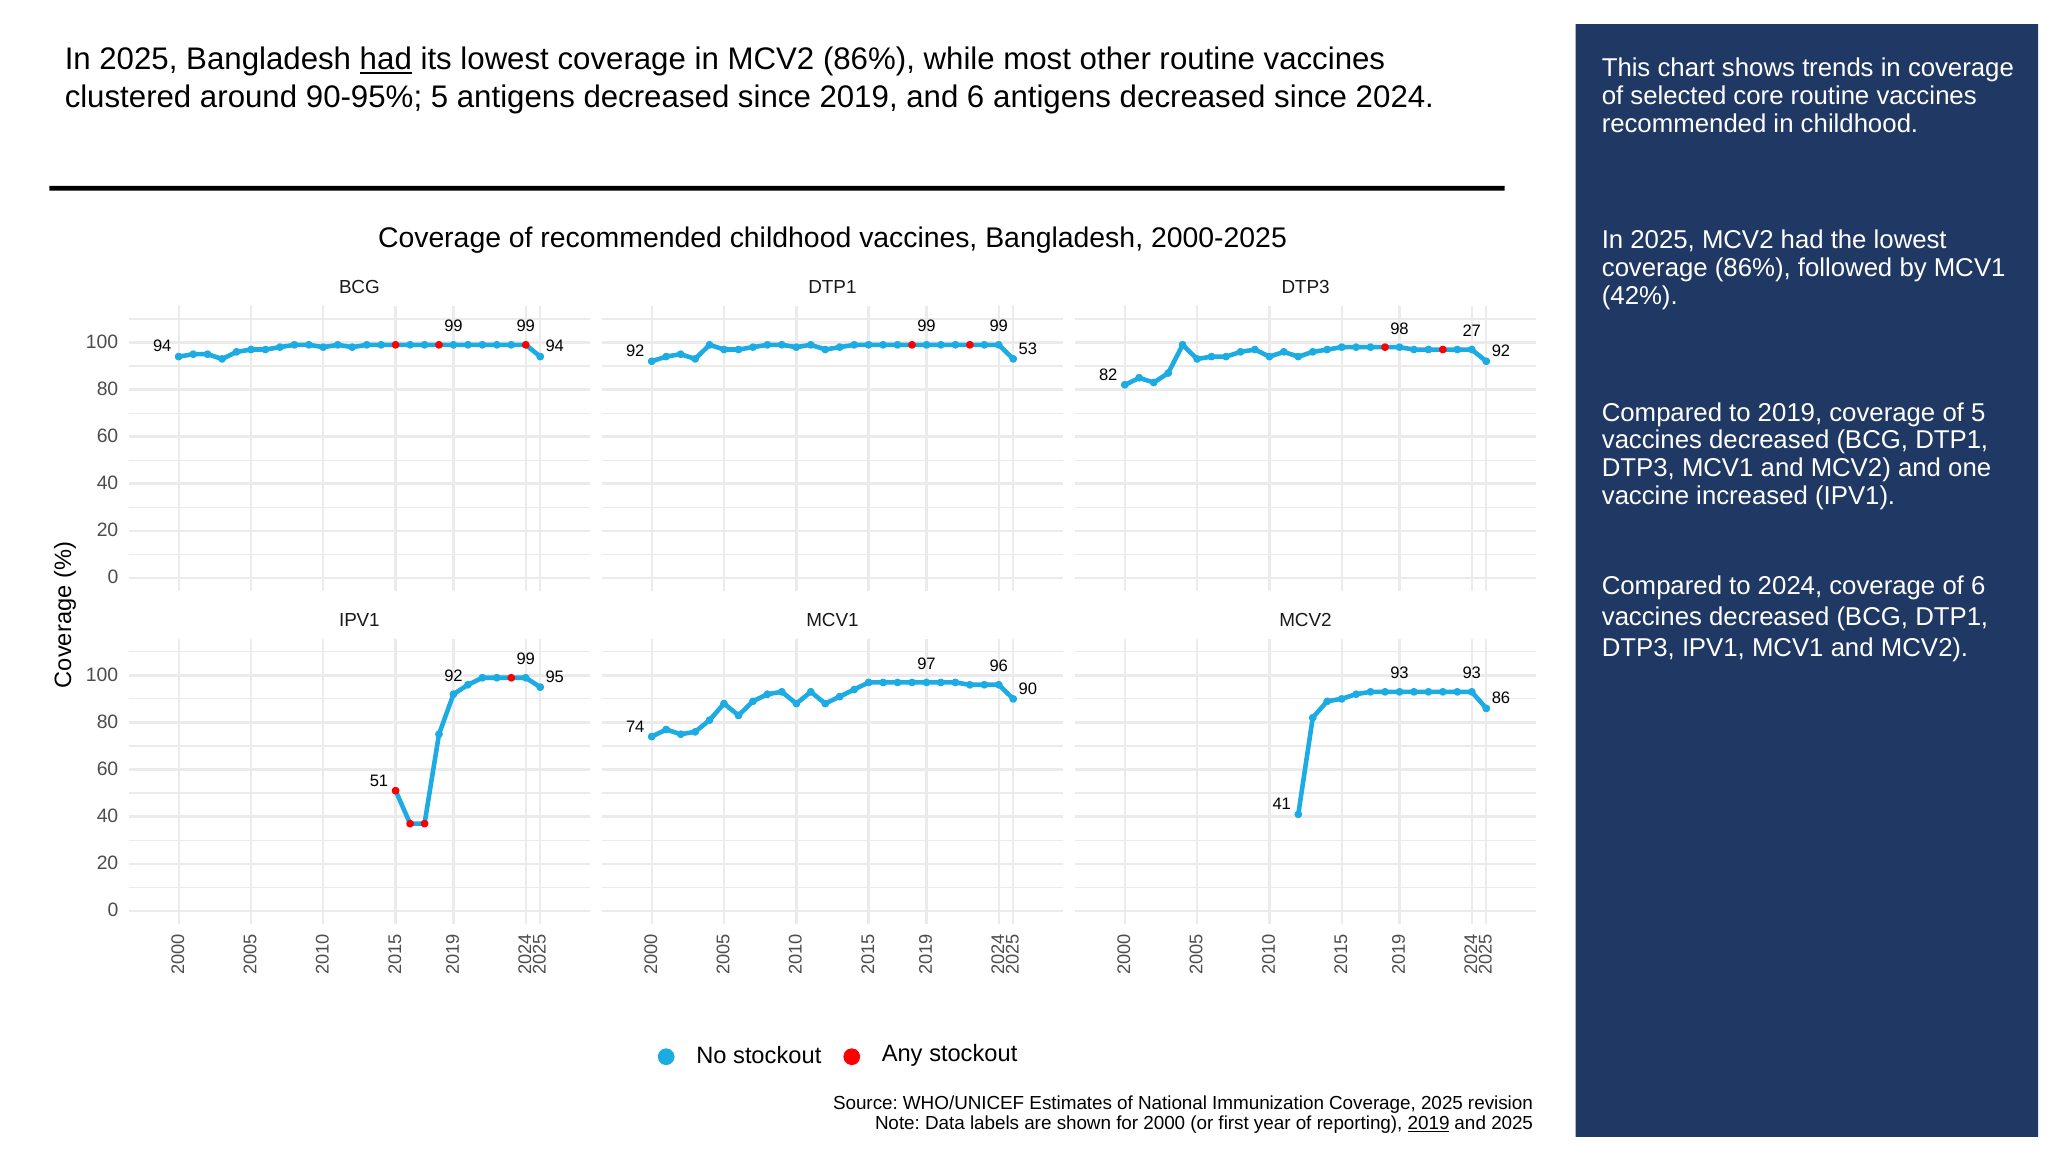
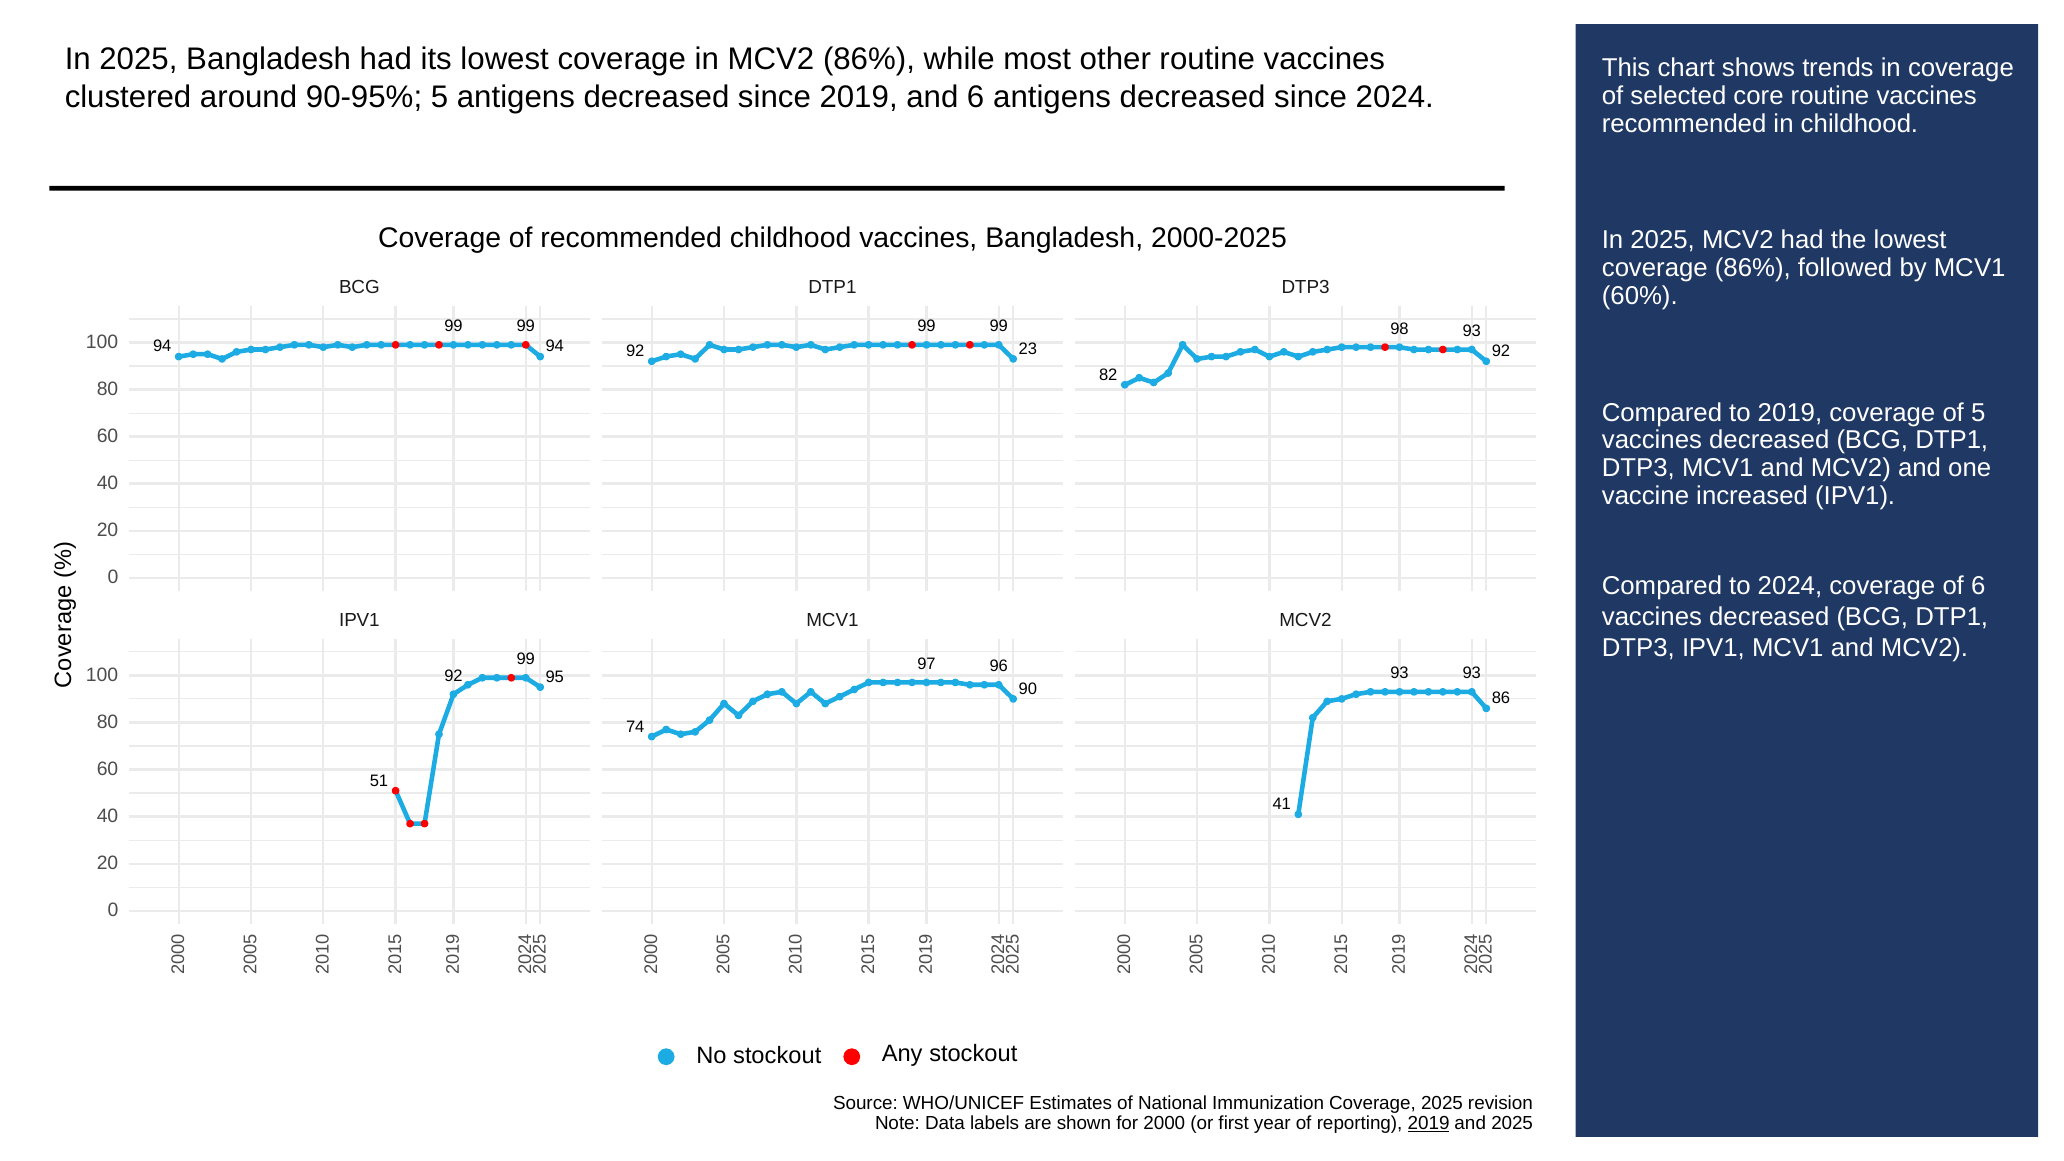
had underline: present -> none (386, 59)
42%: 42% -> 60% (1640, 296)
98 27: 27 -> 93 (1472, 331)
53: 53 -> 23 (1028, 349)
